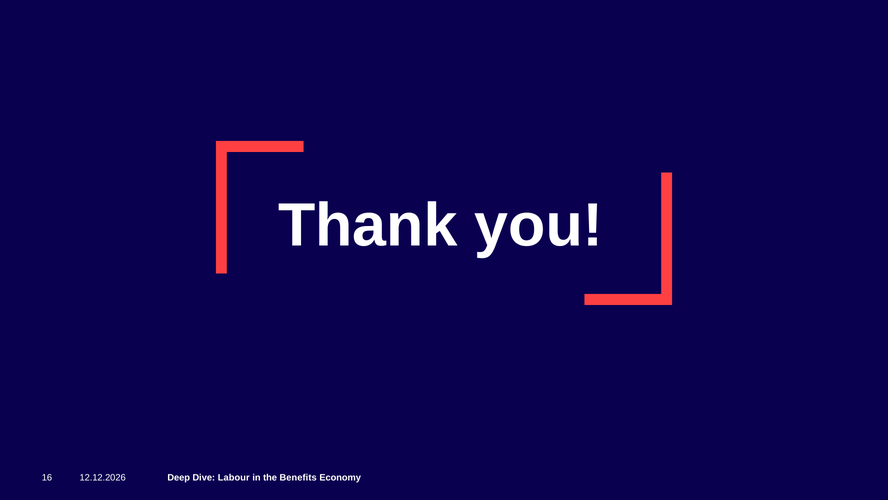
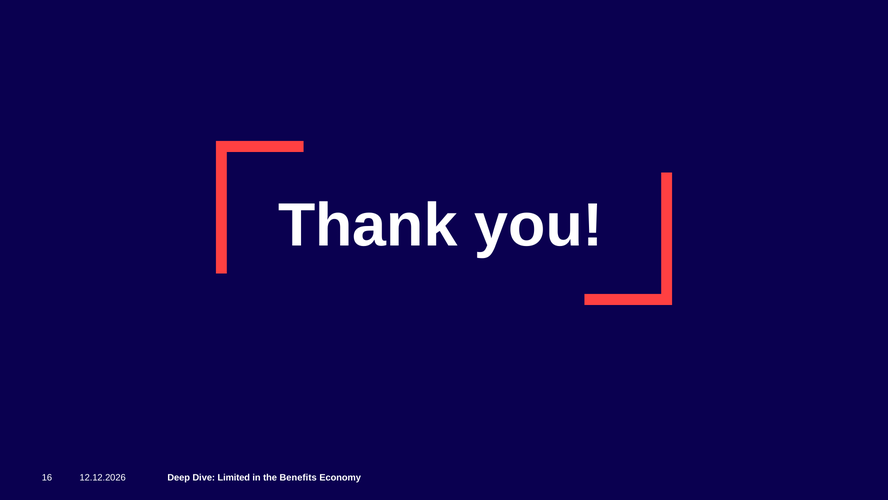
Labour: Labour -> Limited (234, 477)
